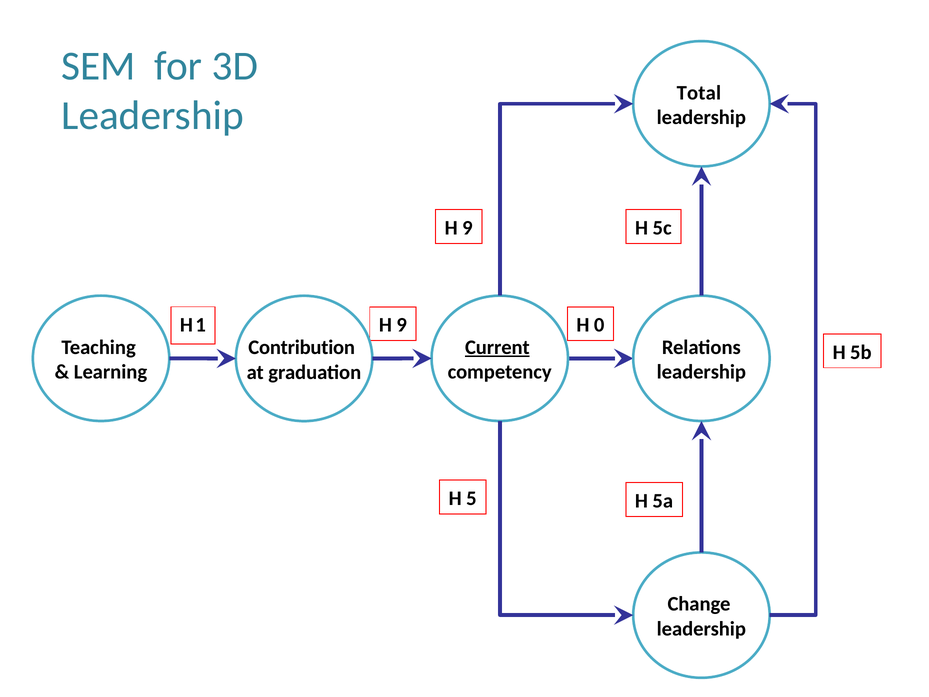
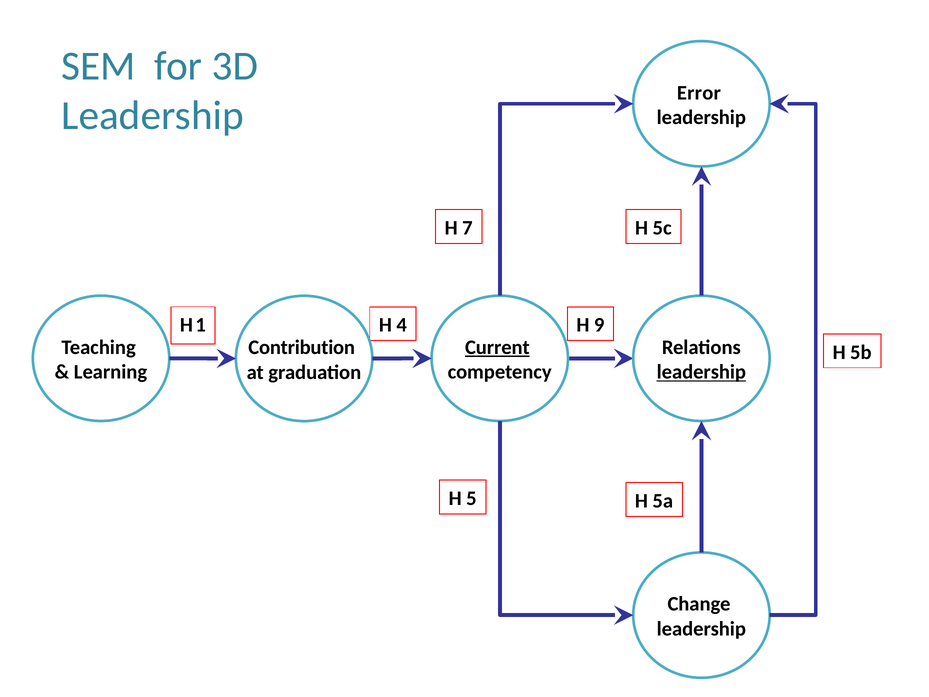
Total: Total -> Error (699, 93)
9: 9 -> 7 (467, 228)
1 H 9: 9 -> 4 (402, 325)
0: 0 -> 9 (599, 325)
leadership underline: none -> present (701, 372)
